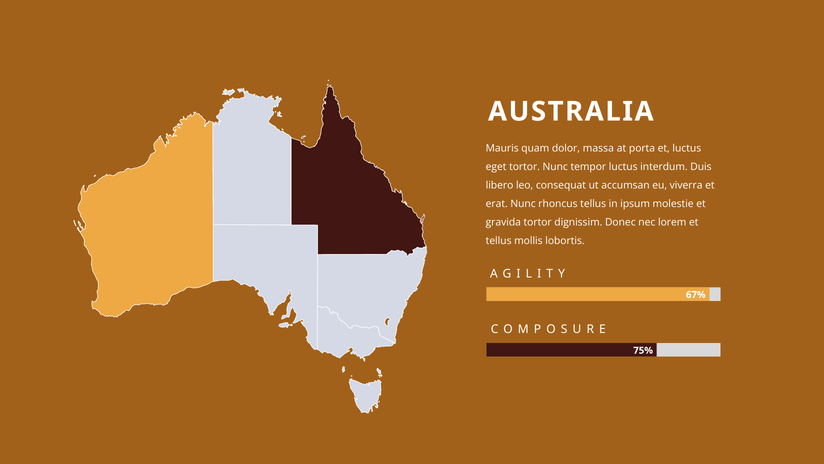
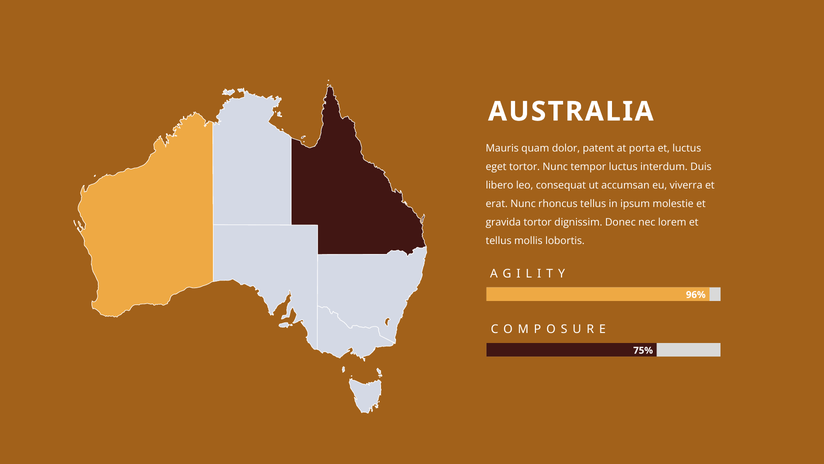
massa: massa -> patent (598, 148)
67%: 67% -> 96% (696, 294)
